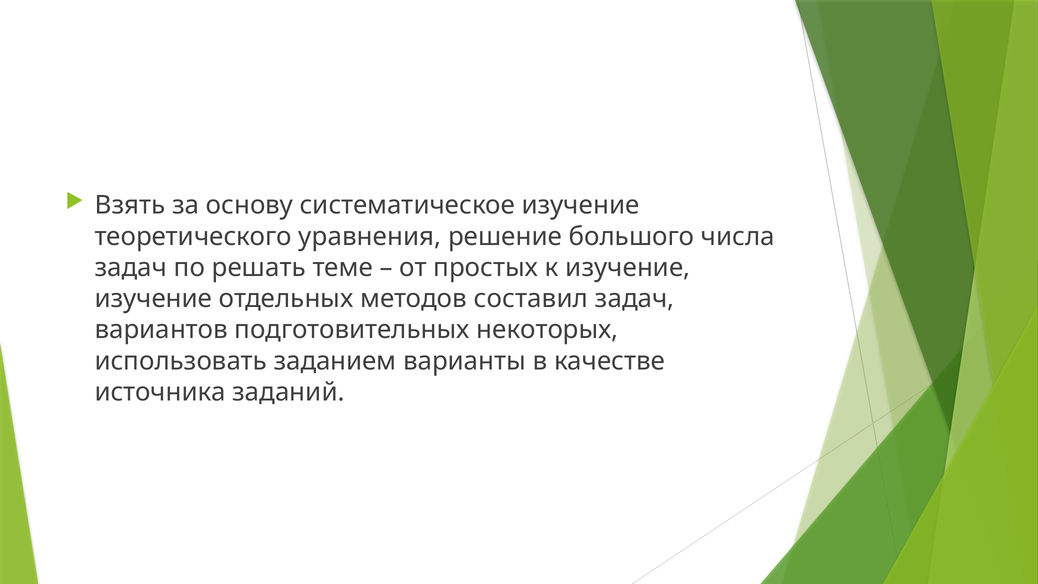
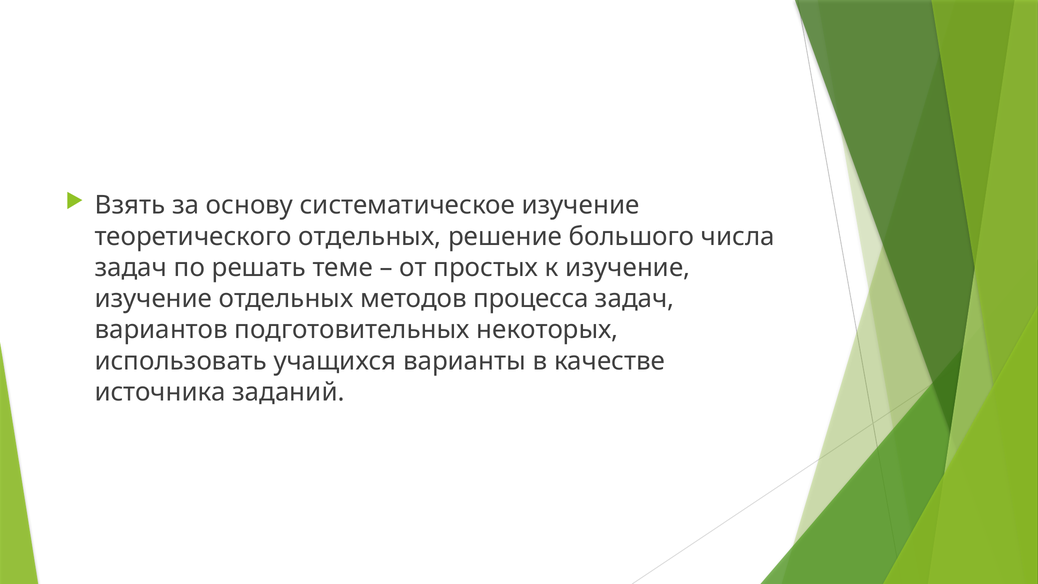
теоретического уравнения: уравнения -> отдельных (370, 236)
составил: составил -> процесса (531, 299)
заданием: заданием -> учащихся (335, 361)
